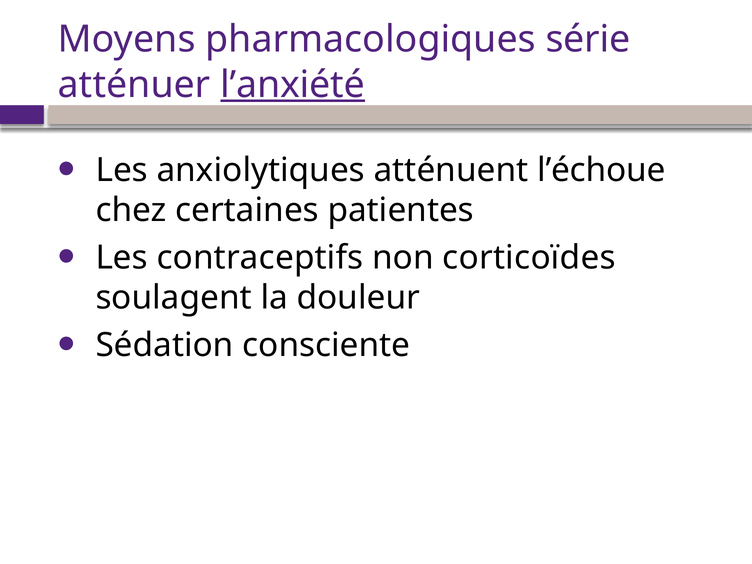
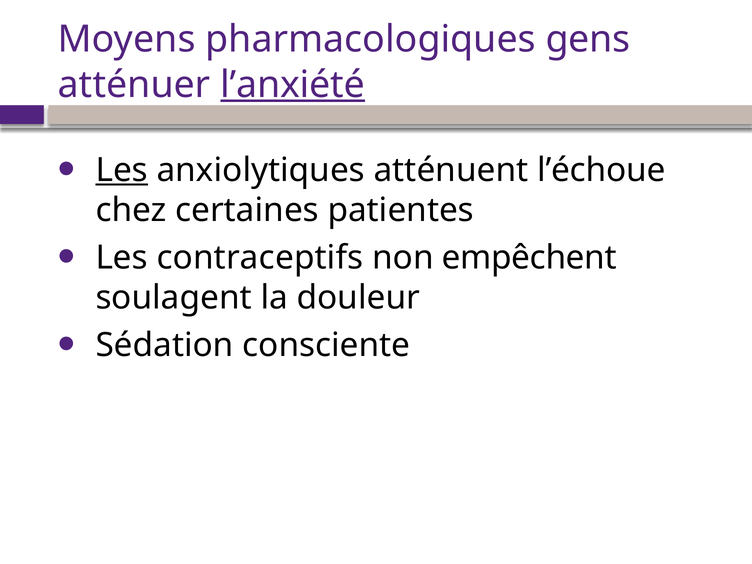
série: série -> gens (588, 40)
Les underline: none -> present (122, 170)
corticoïdes: corticoïdes -> empêchent (529, 258)
